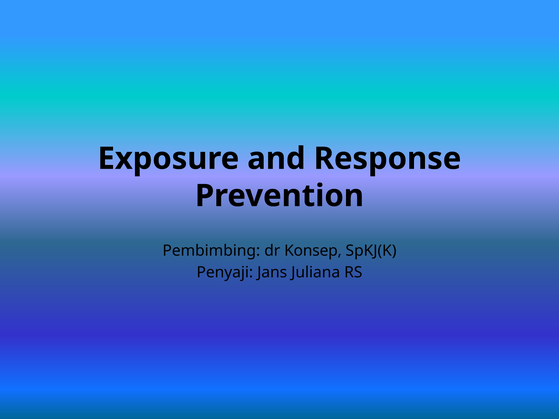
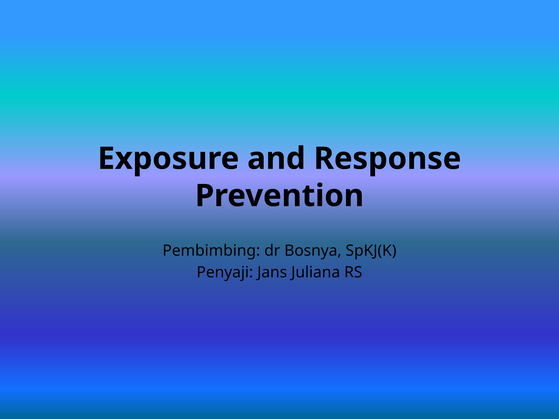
Konsep: Konsep -> Bosnya (313, 251)
